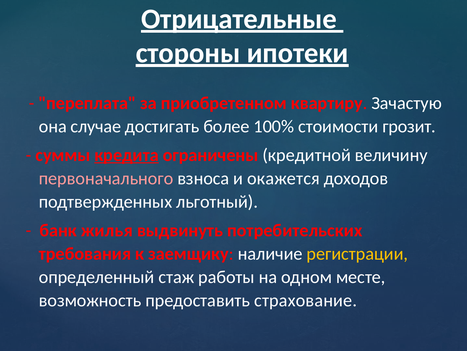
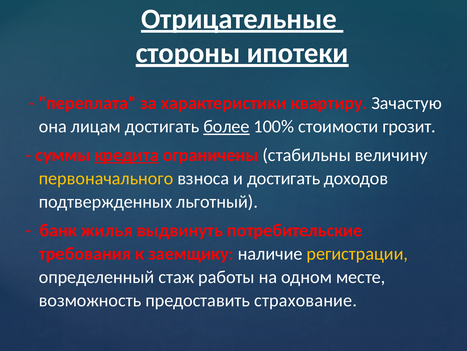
приобретенном: приобретенном -> характеристики (224, 103)
случае: случае -> лицам (96, 126)
более underline: none -> present (226, 126)
кредитной: кредитной -> стабильны (307, 155)
первоначального colour: pink -> yellow (106, 178)
и окажется: окажется -> достигать (284, 178)
потребительских: потребительских -> потребительские (295, 230)
